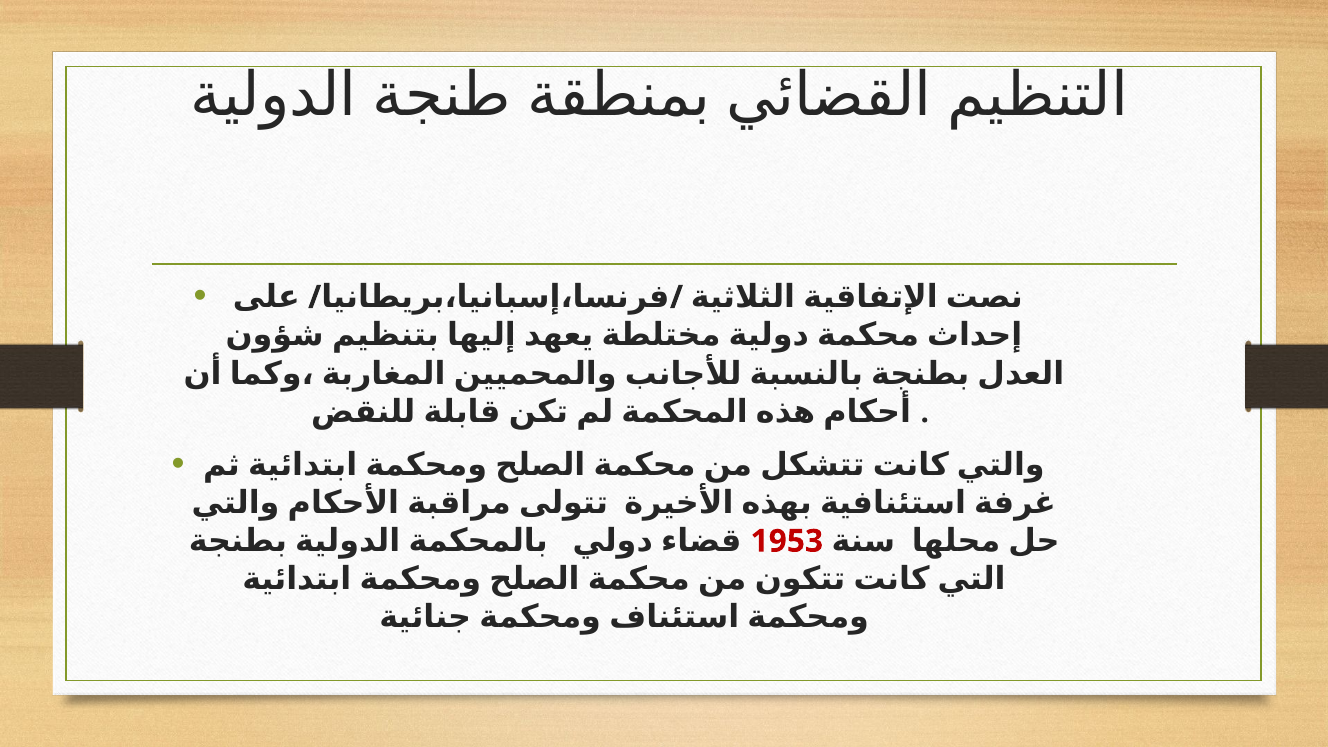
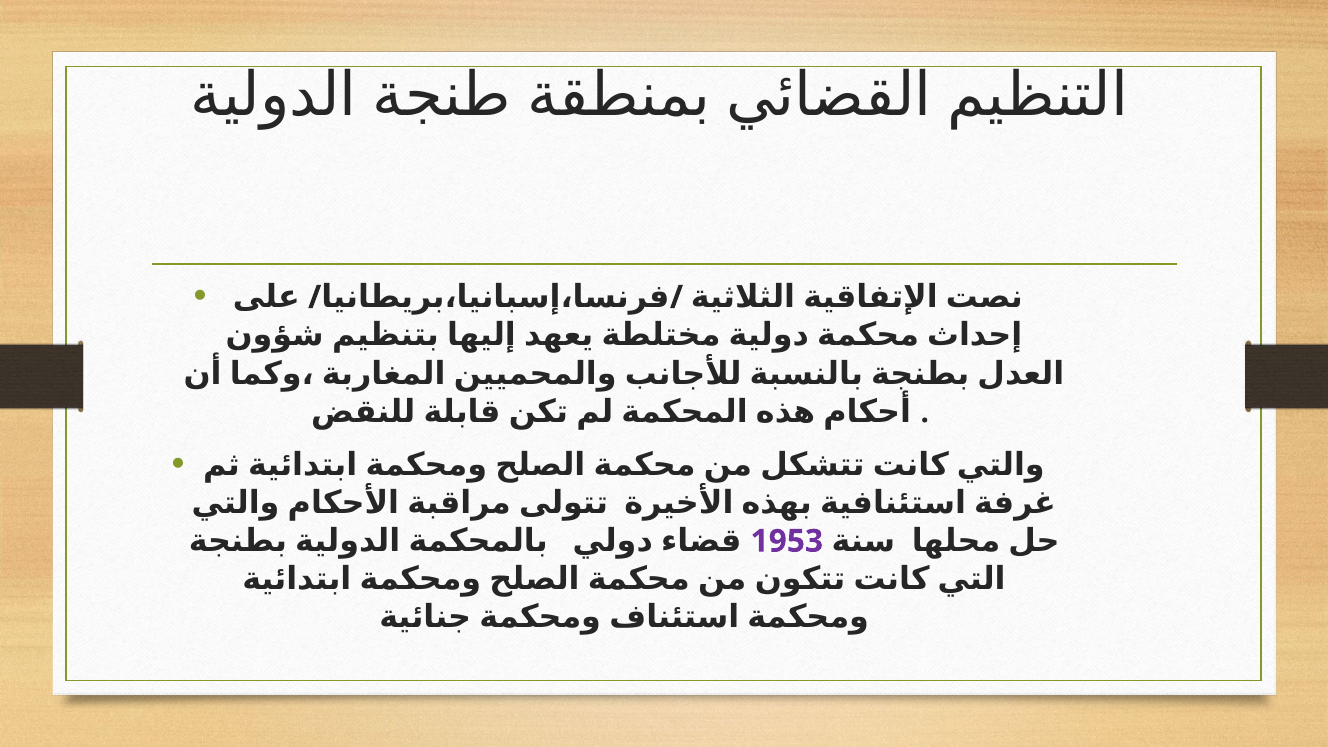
1953 colour: red -> purple (787, 541)
